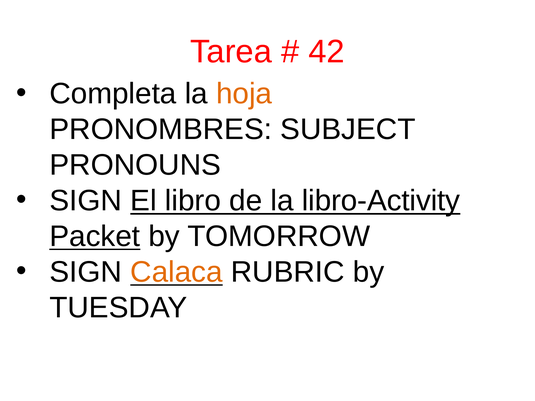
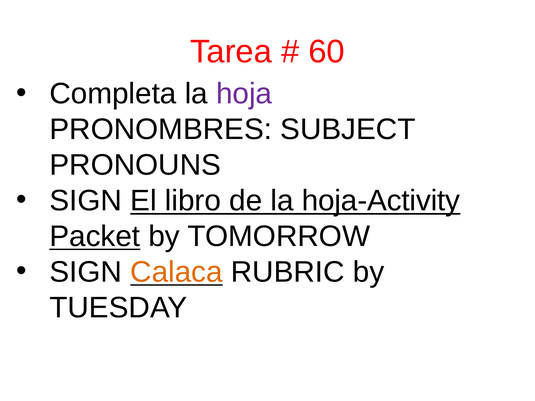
42: 42 -> 60 (327, 52)
hoja colour: orange -> purple (244, 94)
libro-Activity: libro-Activity -> hoja-Activity (381, 201)
